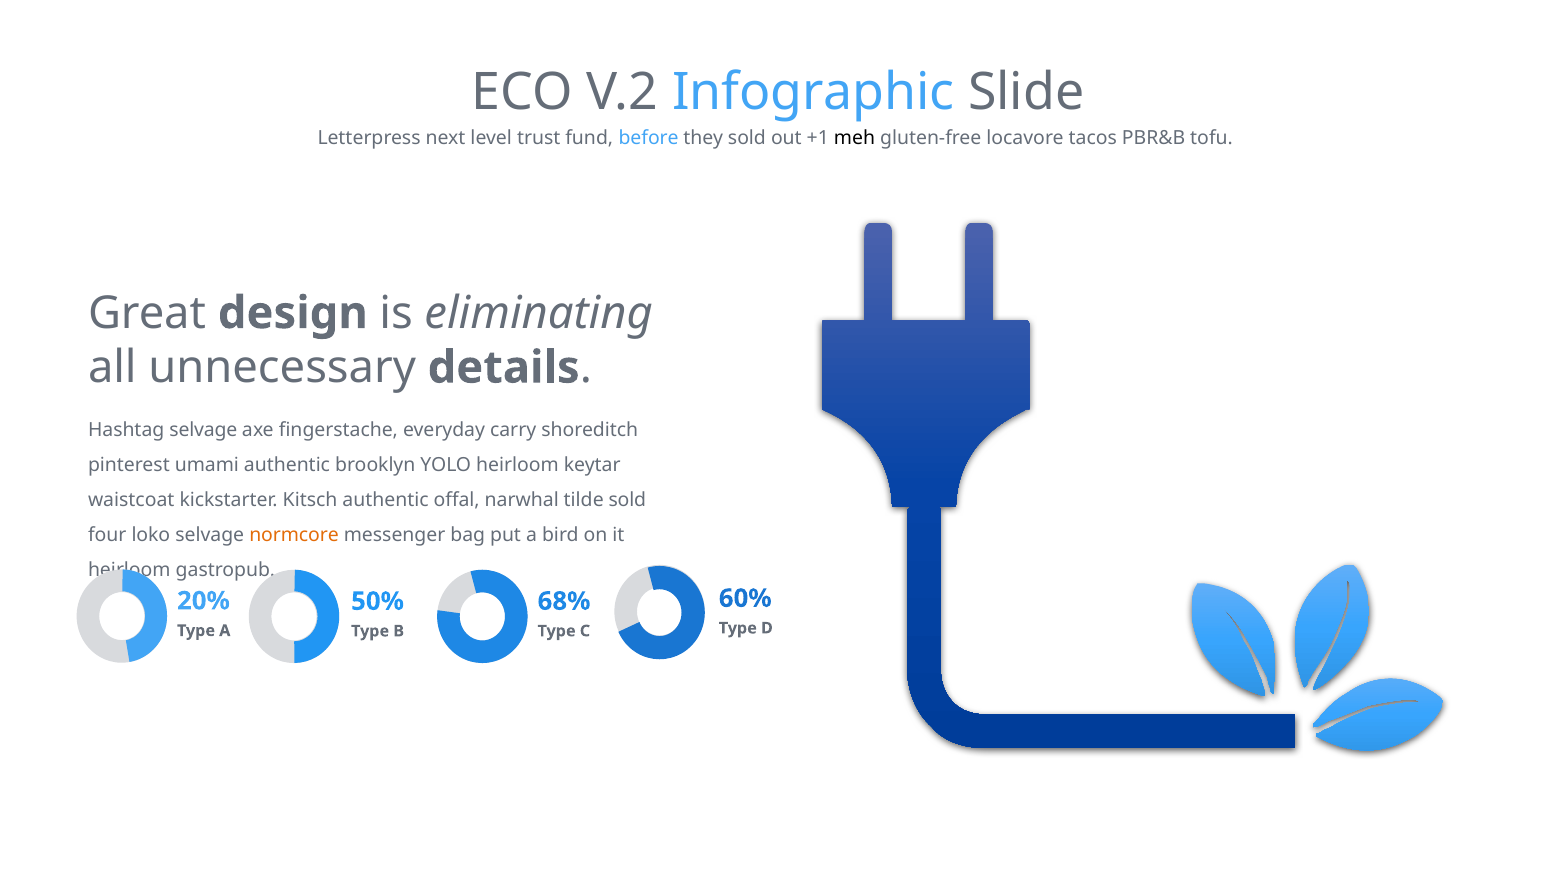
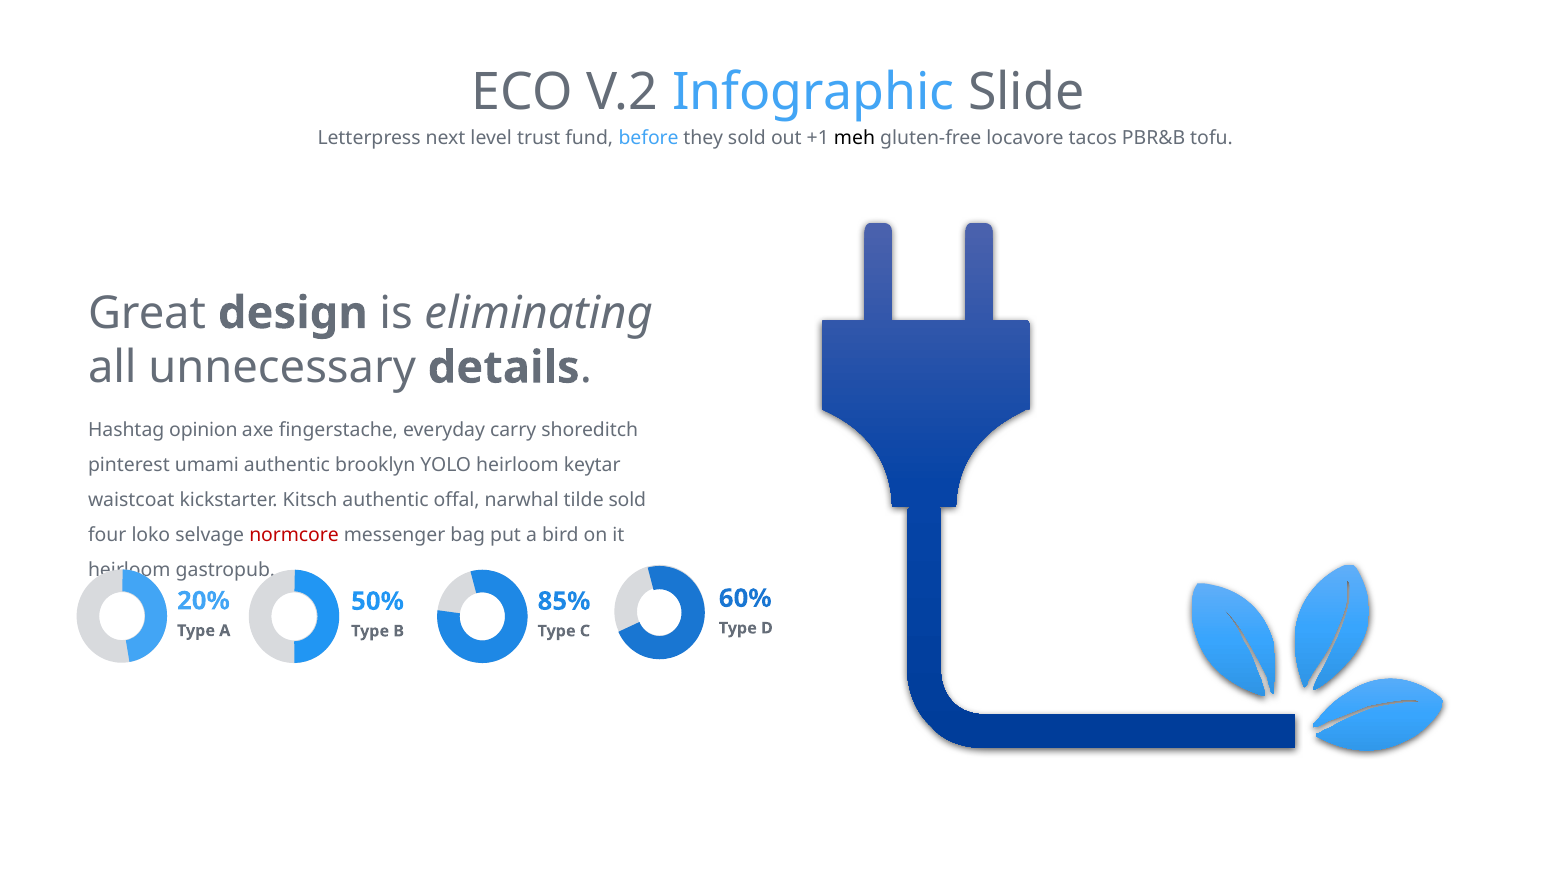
Hashtag selvage: selvage -> opinion (203, 430)
normcore colour: orange -> red (294, 535)
68%: 68% -> 85% (564, 601)
